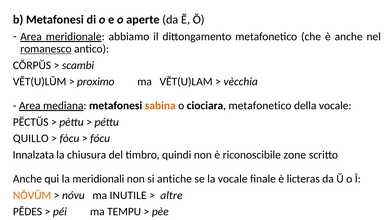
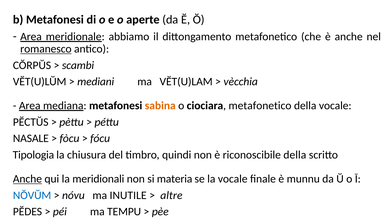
proximo: proximo -> mediani (96, 82)
QUILLO: QUILLO -> NASALE (31, 139)
Innalzata: Innalzata -> Tipologia (33, 155)
riconoscibile zone: zone -> della (295, 155)
Anche underline: none -> present (27, 179)
antiche: antiche -> materia (175, 179)
licteras: licteras -> munnu (303, 179)
NŎVŬM colour: orange -> blue (32, 196)
